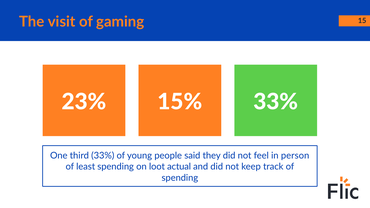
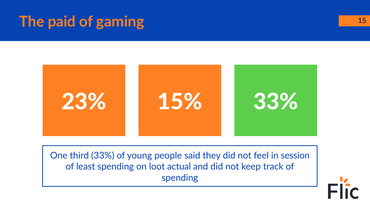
visit: visit -> paid (62, 22)
person: person -> session (295, 156)
